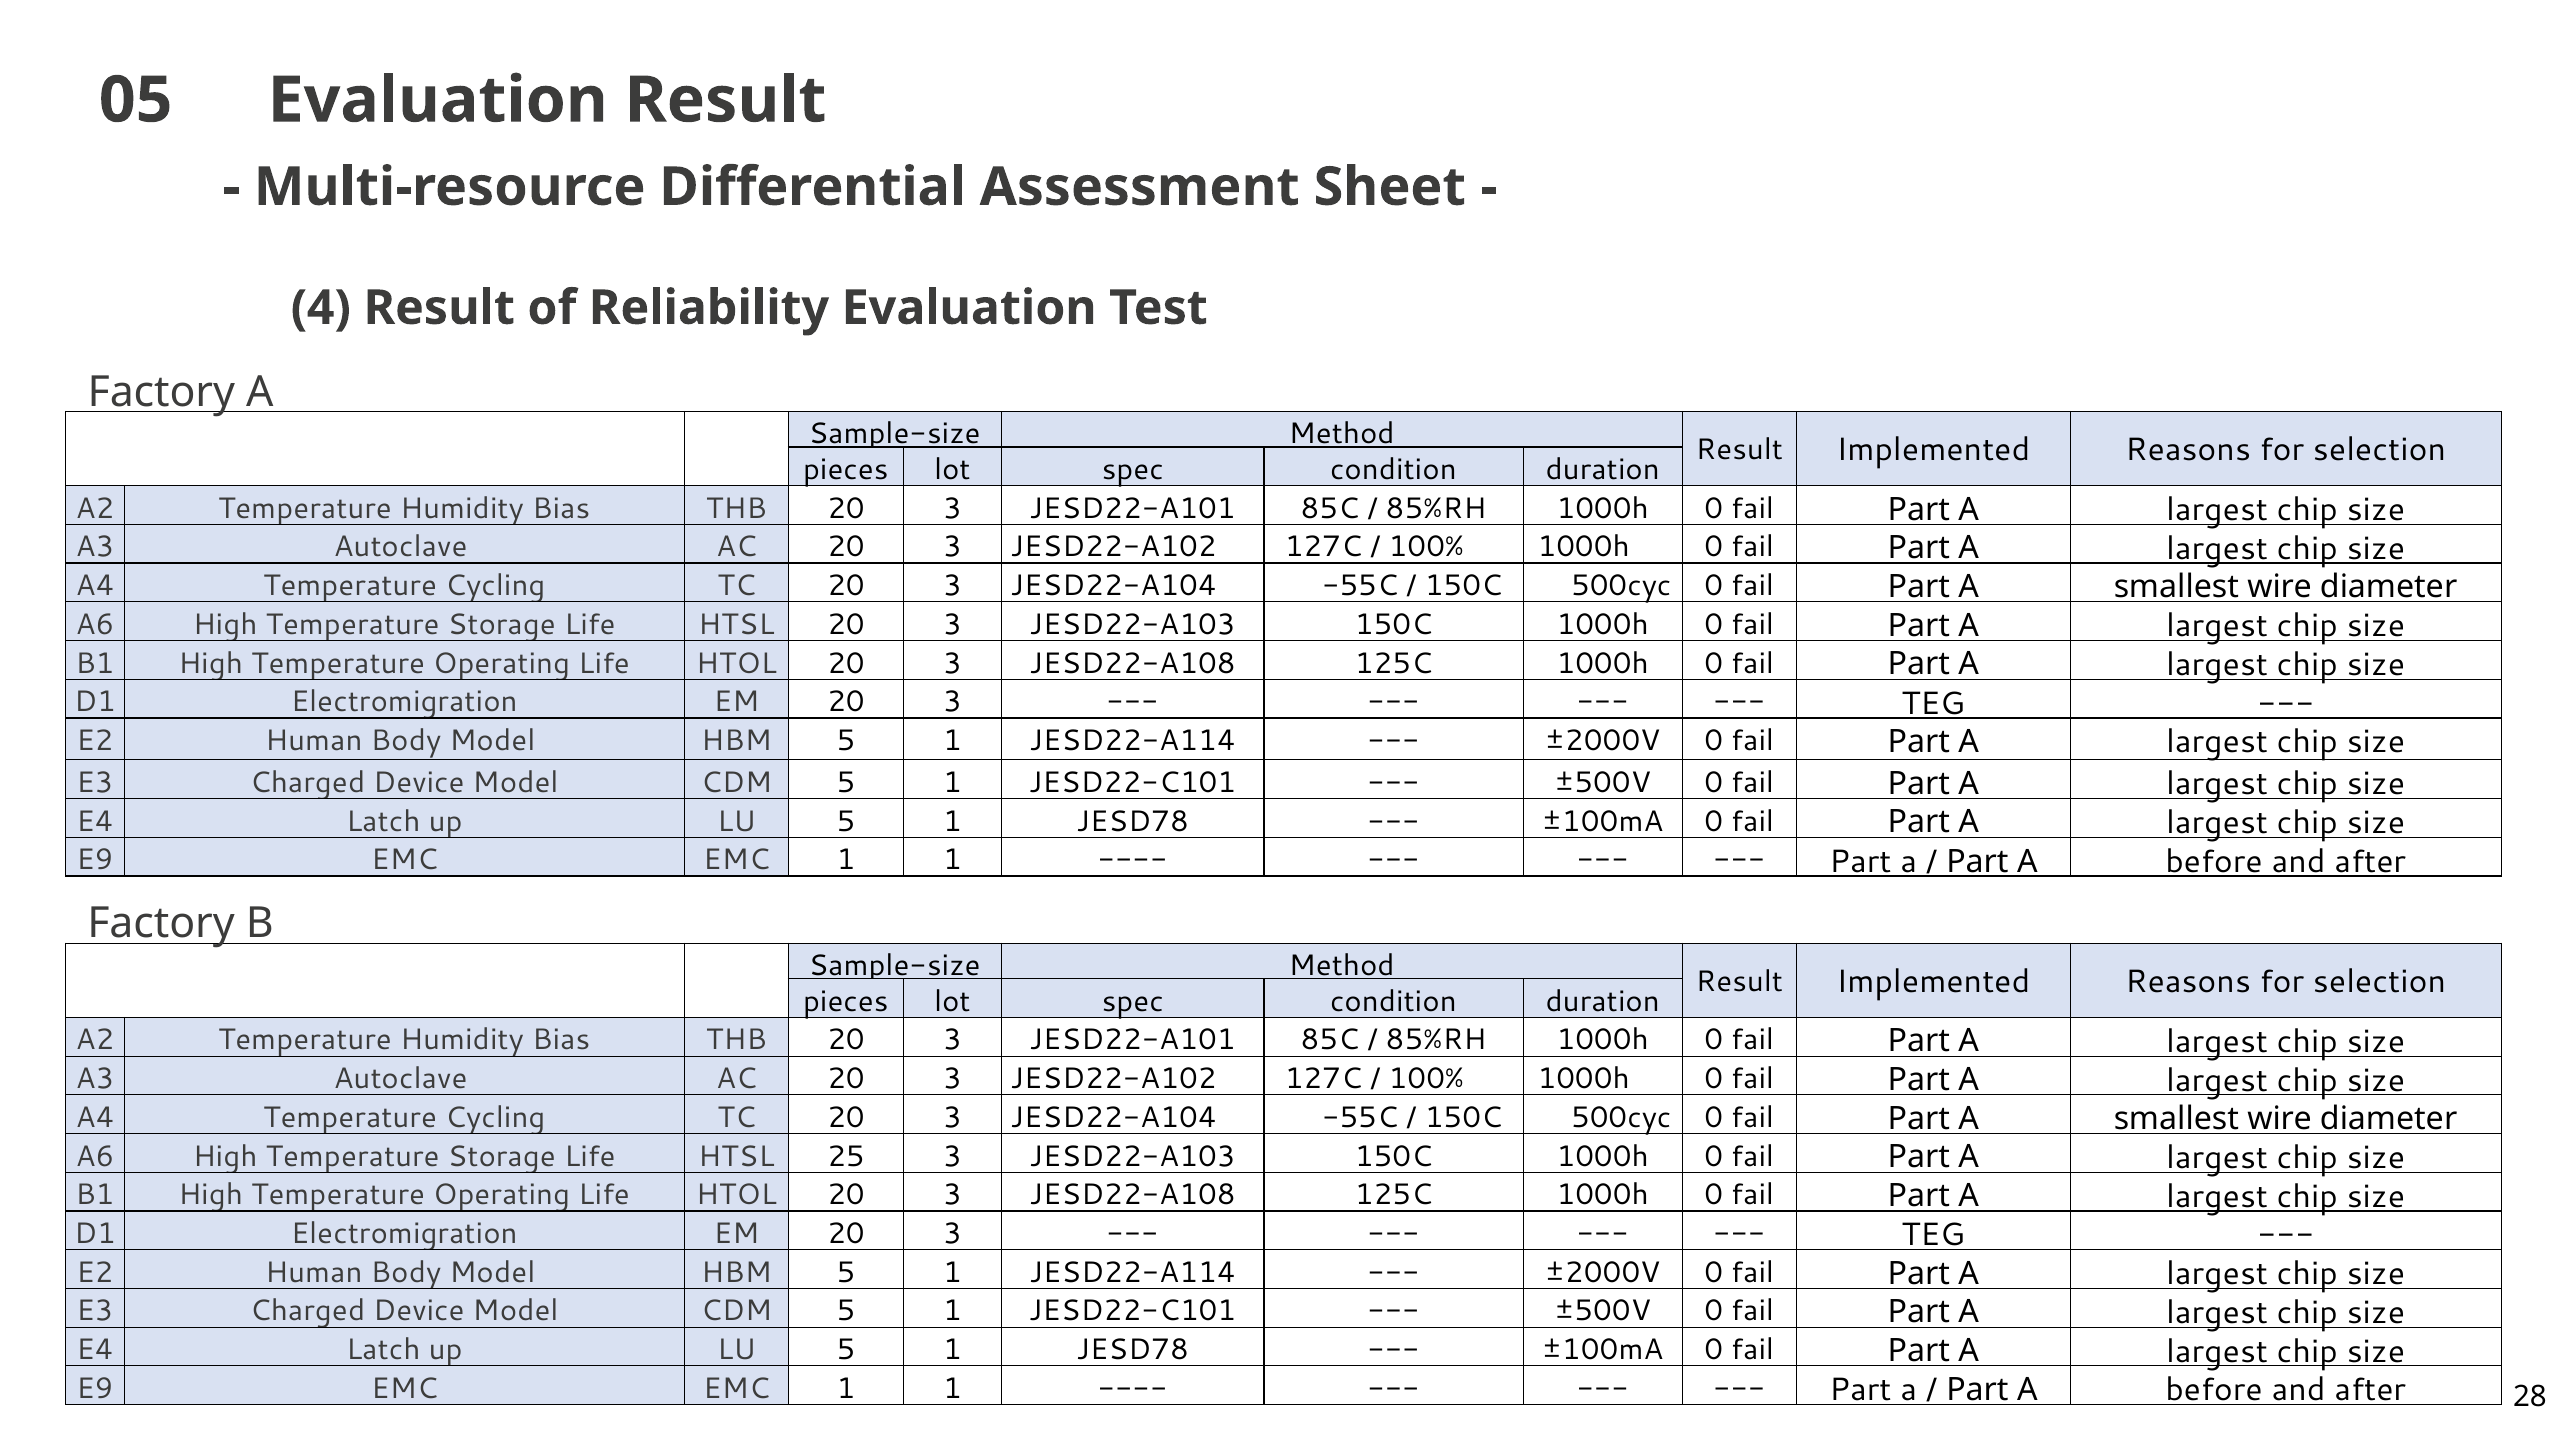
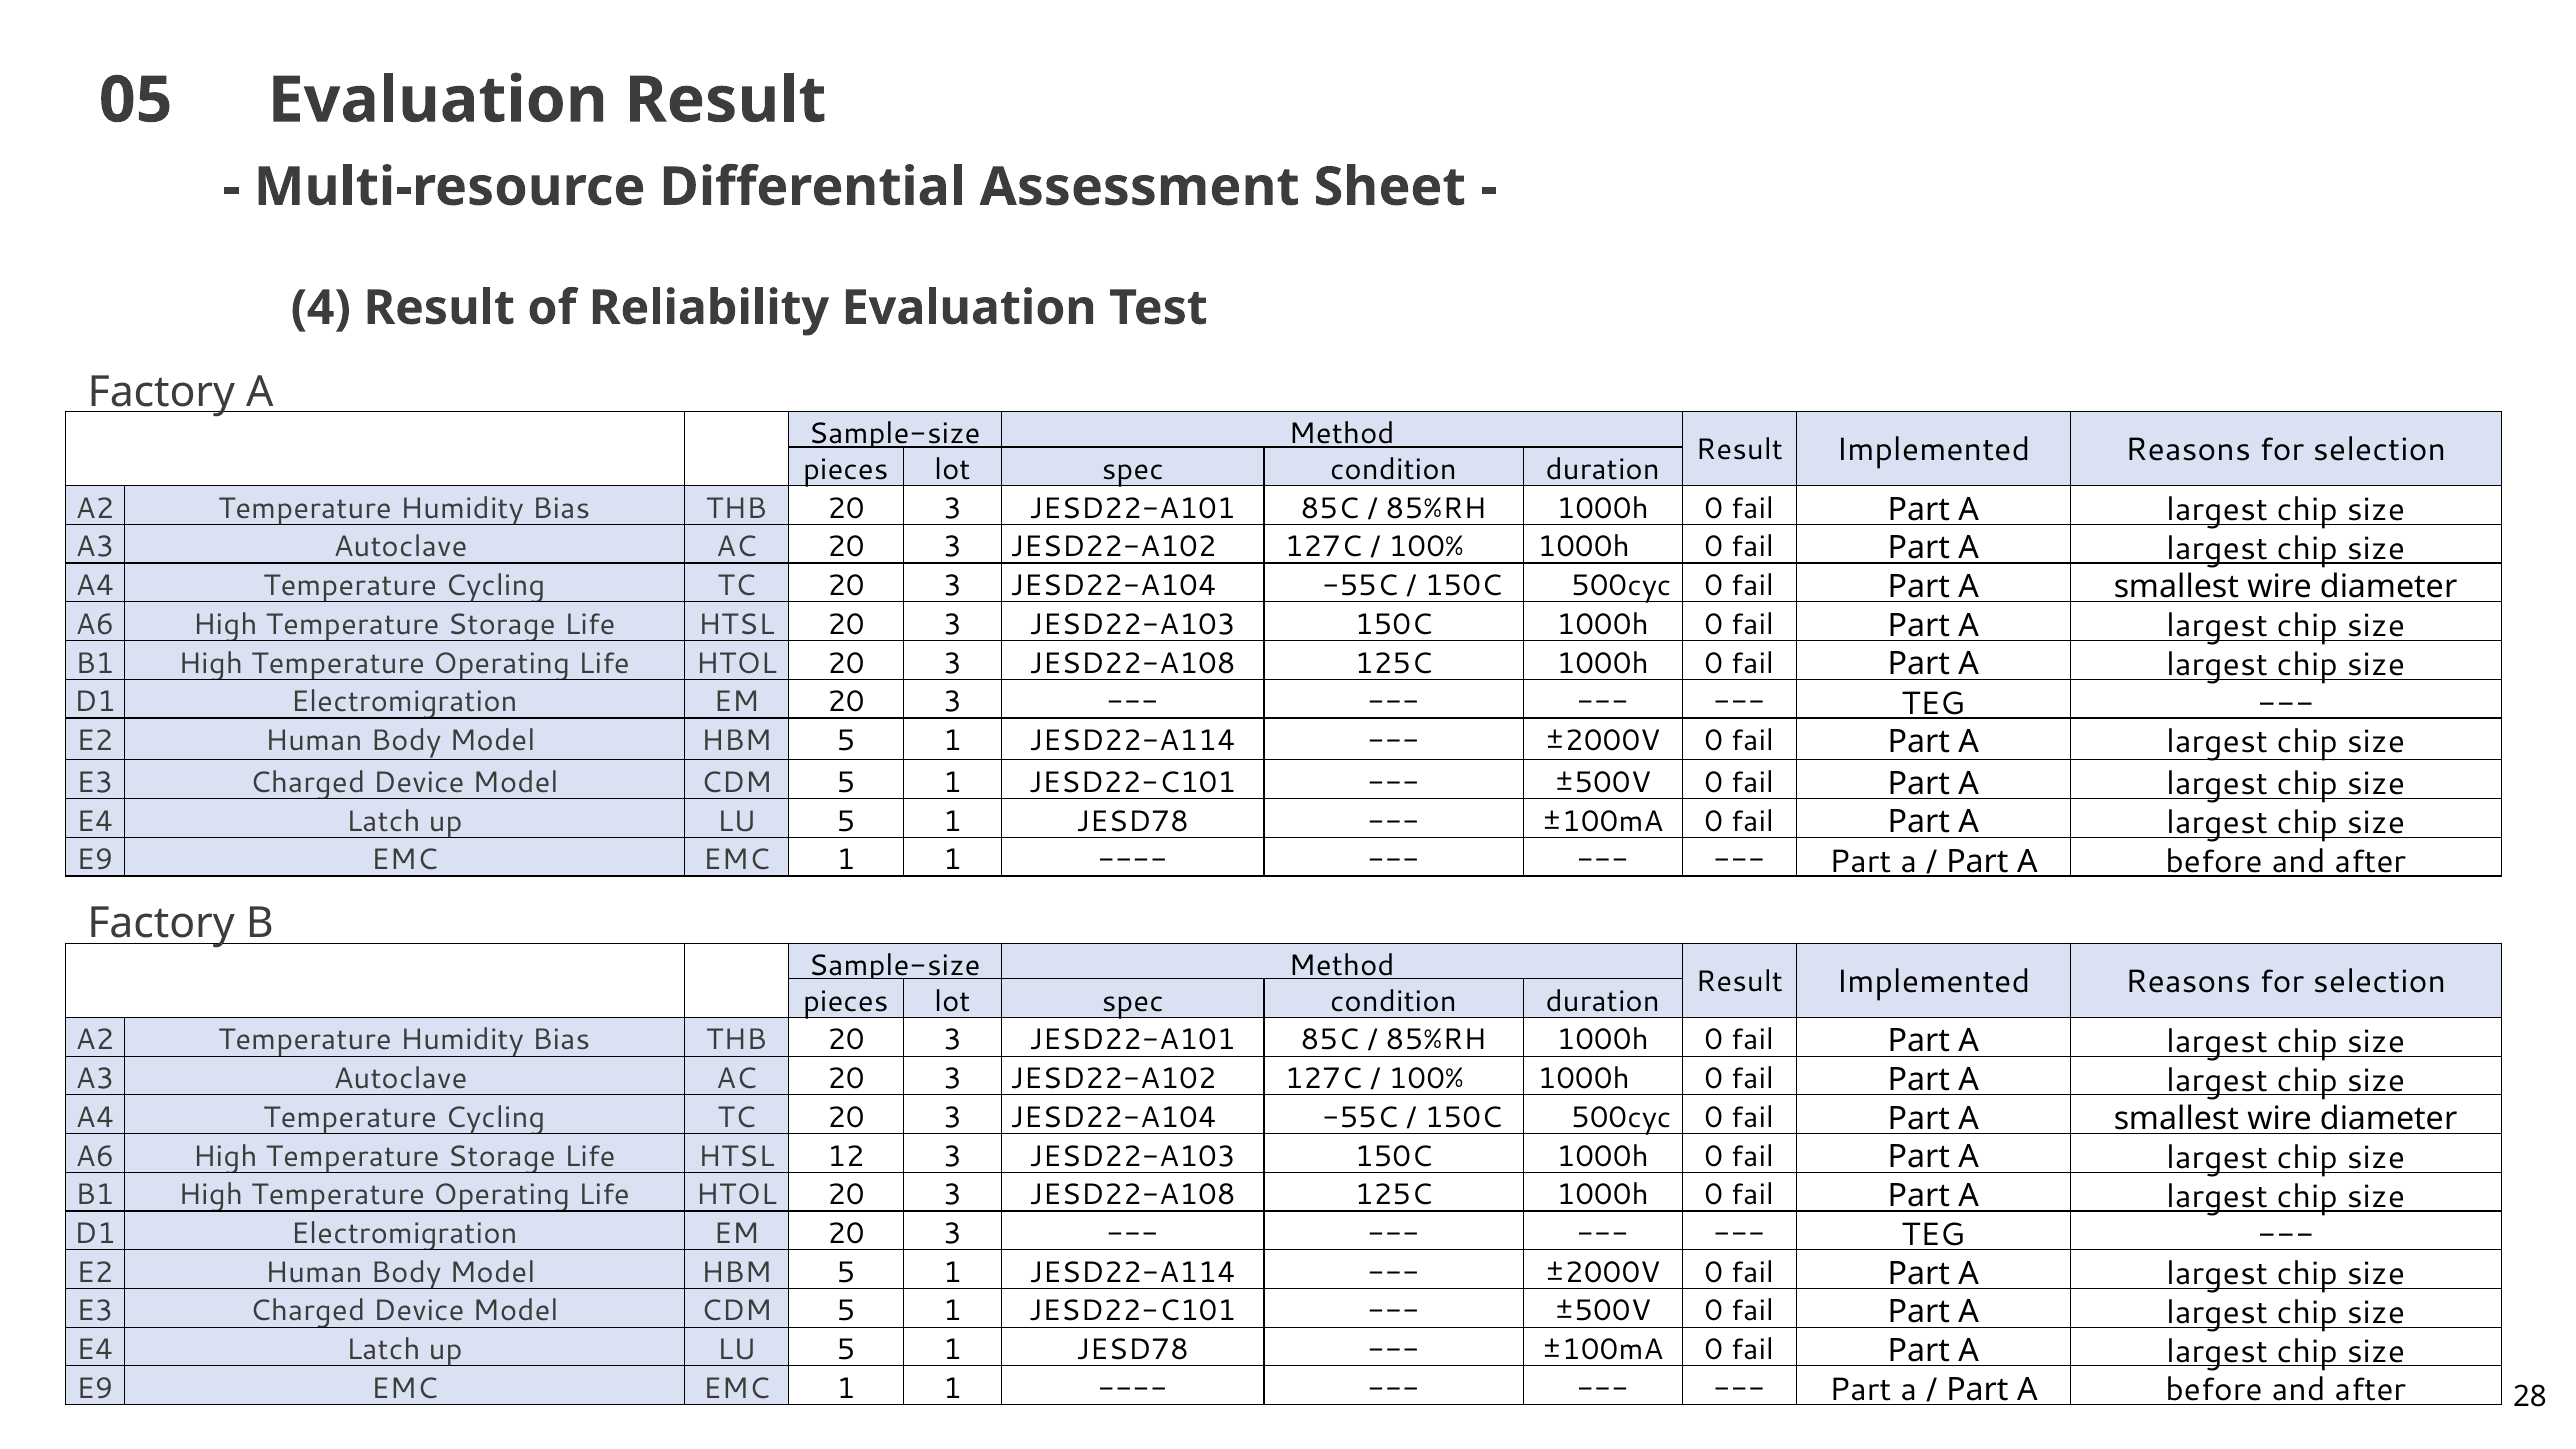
25: 25 -> 12 (846, 1156)
